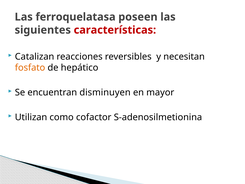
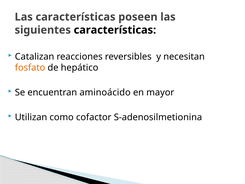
Las ferroquelatasa: ferroquelatasa -> características (76, 17)
características colour: red -> black (115, 30)
disminuyen: disminuyen -> aminoácido (105, 92)
